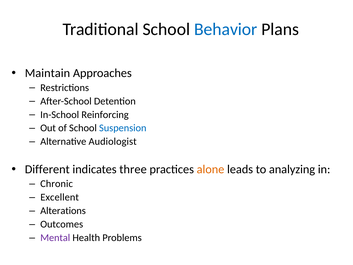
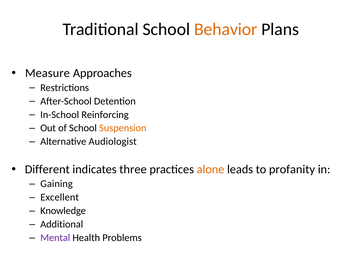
Behavior colour: blue -> orange (226, 29)
Maintain: Maintain -> Measure (47, 73)
Suspension colour: blue -> orange (123, 128)
analyzing: analyzing -> profanity (292, 169)
Chronic: Chronic -> Gaining (57, 184)
Alterations: Alterations -> Knowledge (63, 211)
Outcomes: Outcomes -> Additional (62, 224)
